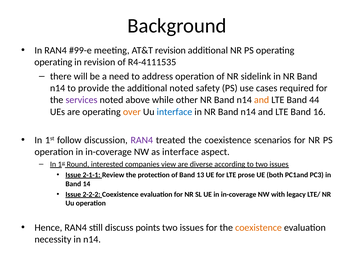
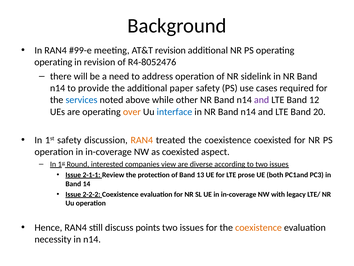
R4-4111535: R4-4111535 -> R4-8052476 (152, 62)
additional noted: noted -> paper (181, 88)
services colour: purple -> blue (82, 100)
and colour: orange -> purple (262, 100)
44: 44 -> 12 (314, 100)
16: 16 -> 20 (319, 112)
1st follow: follow -> safety (69, 140)
RAN4 colour: purple -> orange (142, 140)
coexistence scenarios: scenarios -> coexisted (273, 140)
as interface: interface -> coexisted (181, 152)
